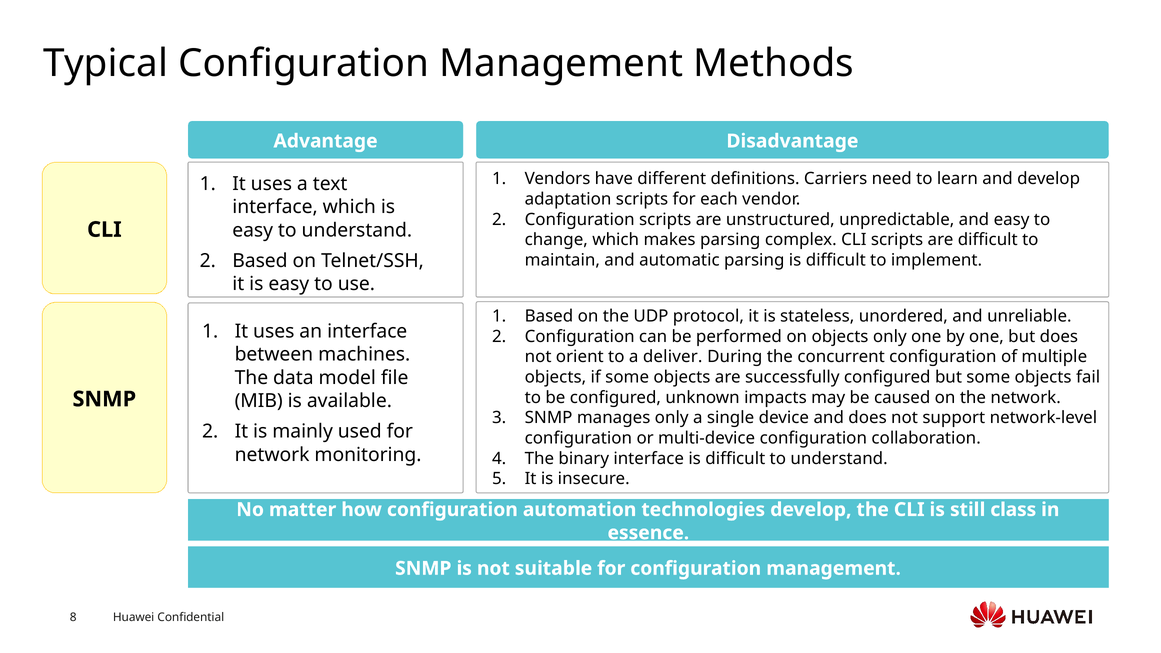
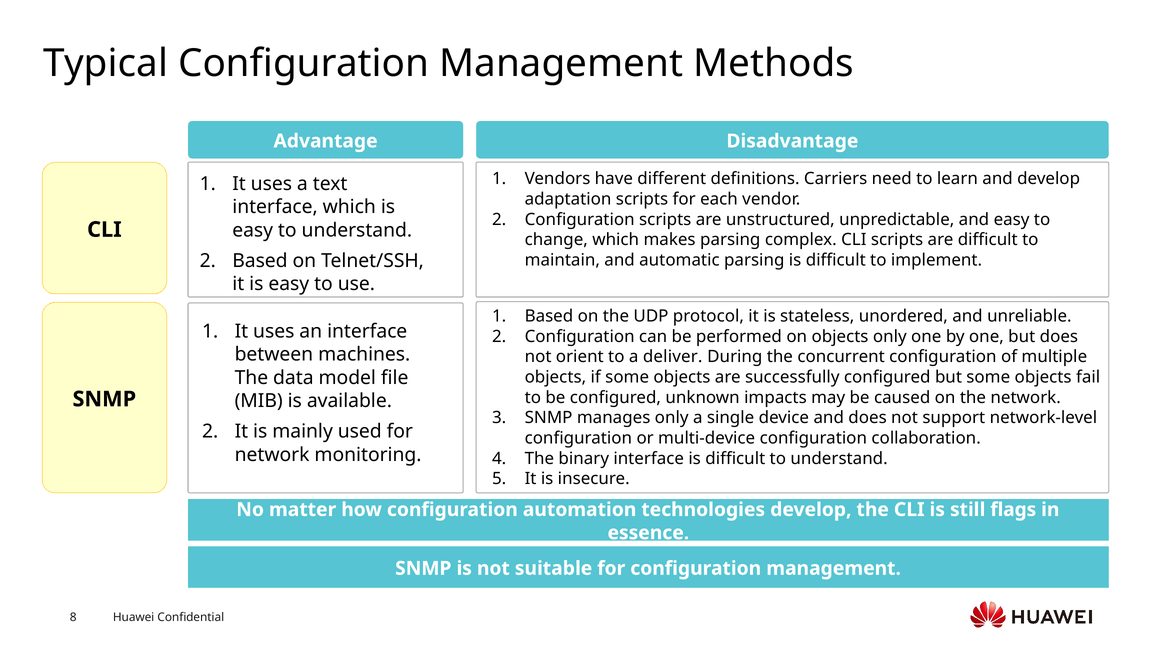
class: class -> flags (1013, 510)
